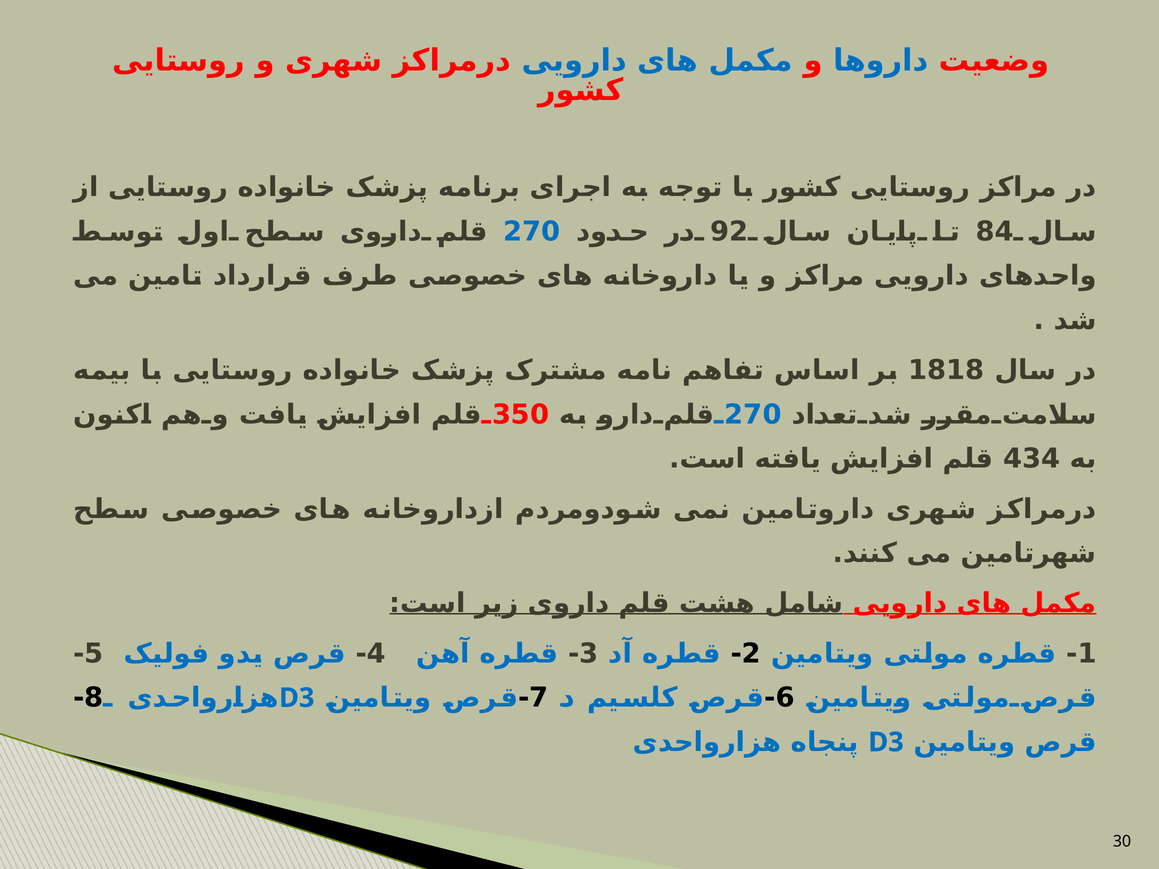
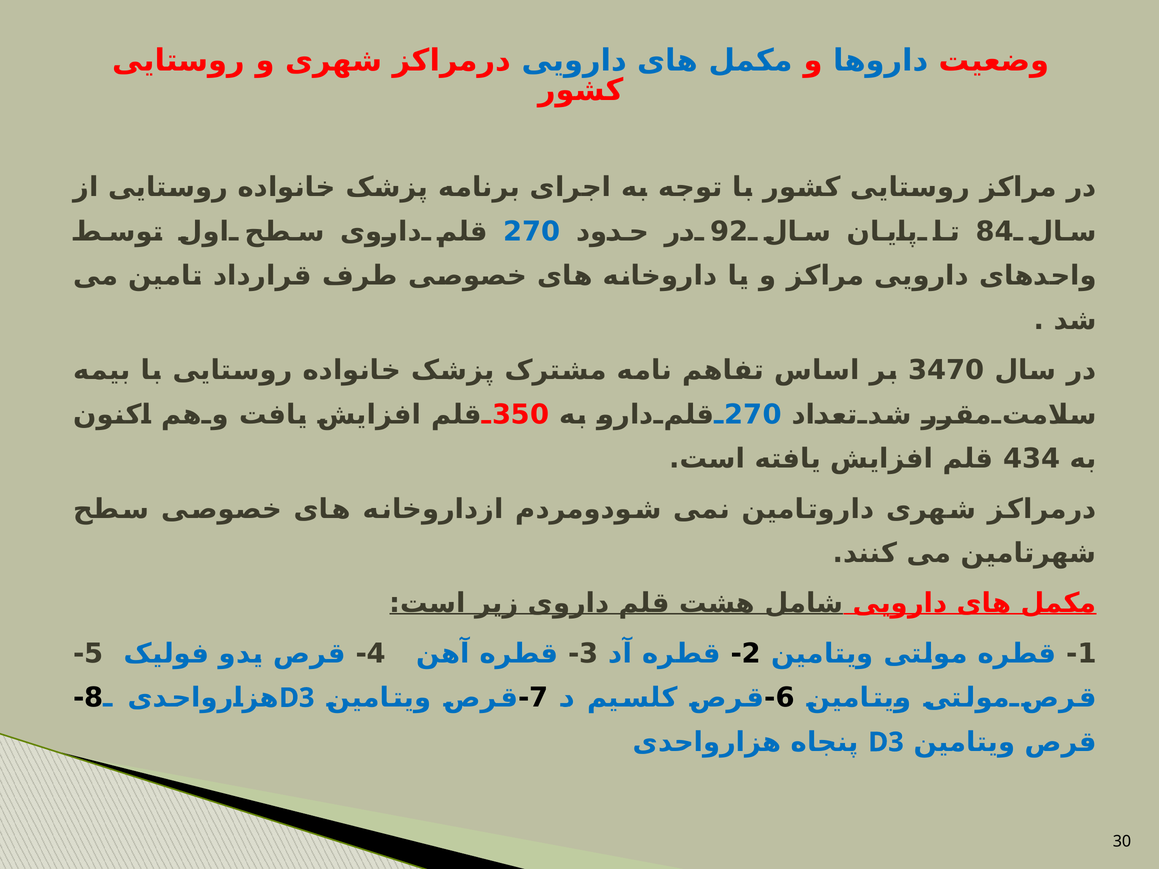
1818: 1818 -> 3470 (946, 370)
